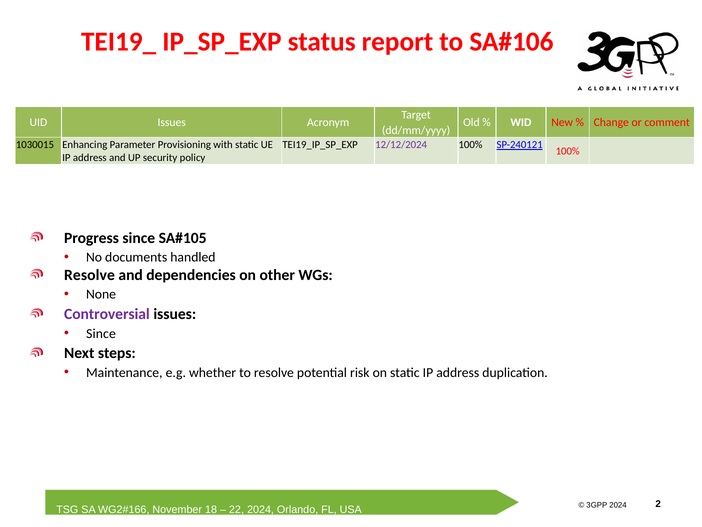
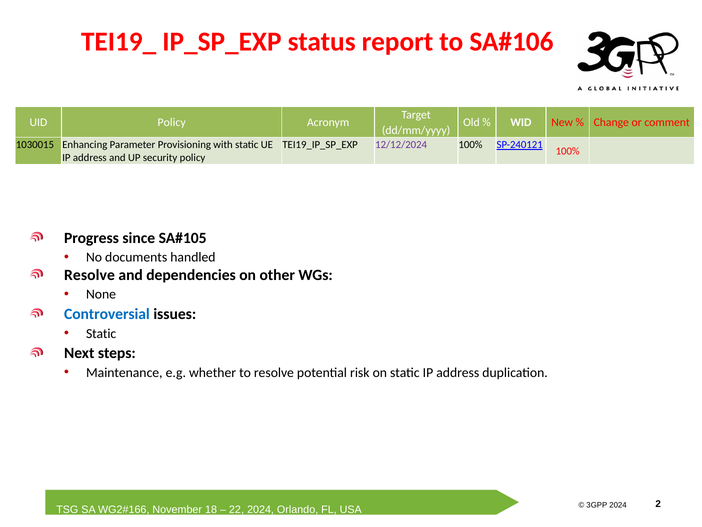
UID Issues: Issues -> Policy (172, 122)
Controversial colour: purple -> blue (107, 314)
Since: Since -> Static (101, 333)
